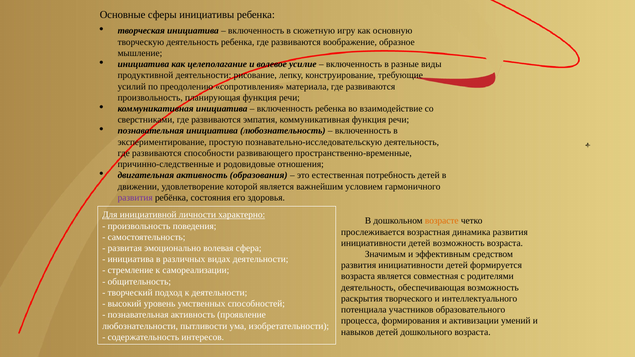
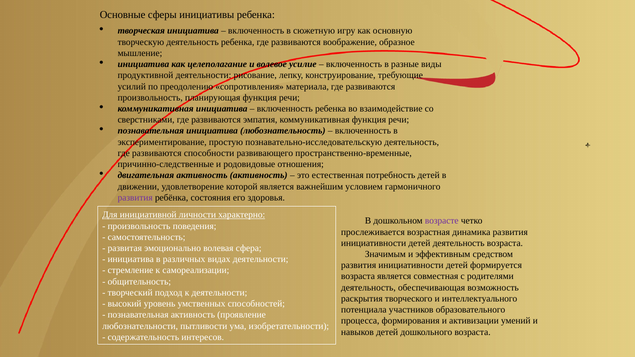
активность образования: образования -> активность (259, 175)
возрасте colour: orange -> purple (442, 221)
детей возможность: возможность -> деятельность (459, 243)
